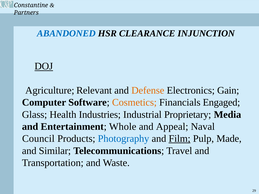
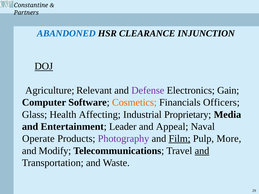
Defense colour: orange -> purple (148, 90)
Engaged: Engaged -> Officers (221, 103)
Industries: Industries -> Affecting (100, 115)
Whole: Whole -> Leader (123, 127)
Council: Council -> Operate (38, 139)
Photography colour: blue -> purple (124, 139)
Made: Made -> More (229, 139)
Similar: Similar -> Modify (55, 151)
and underline: none -> present (202, 151)
